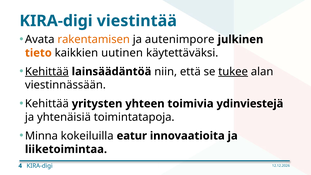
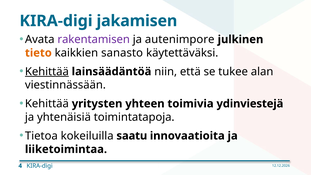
viestintää: viestintää -> jakamisen (137, 21)
rakentamisen colour: orange -> purple (94, 39)
uutinen: uutinen -> sanasto (122, 53)
tukee underline: present -> none (233, 72)
Minna: Minna -> Tietoa (41, 136)
eatur: eatur -> saatu (132, 136)
